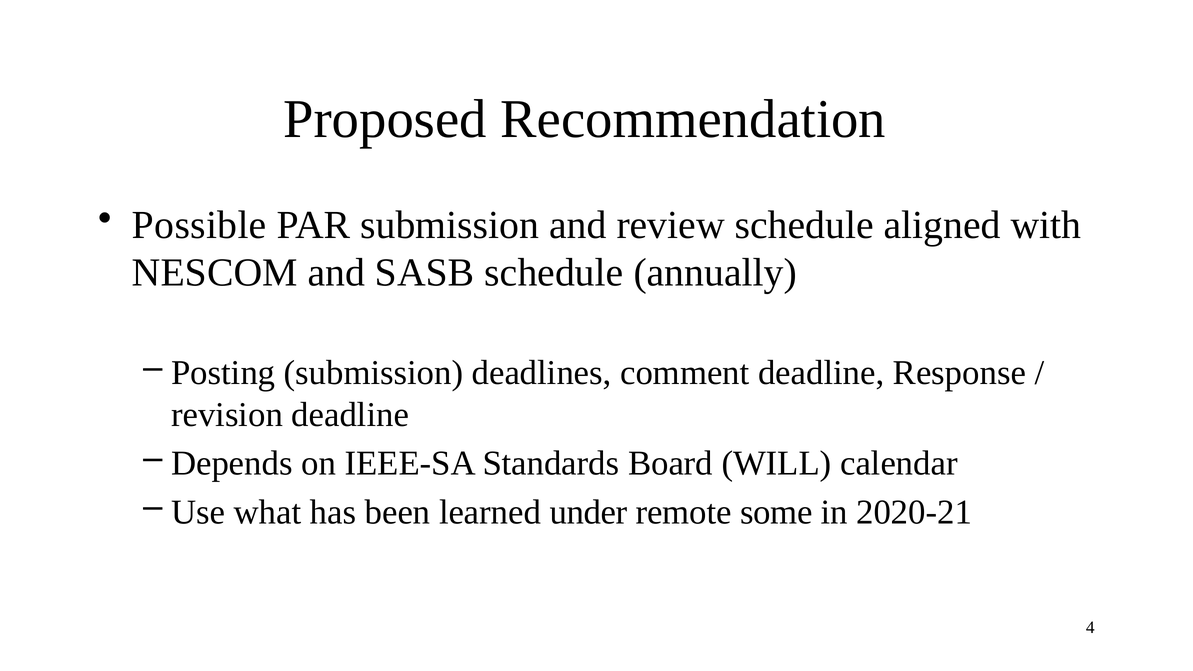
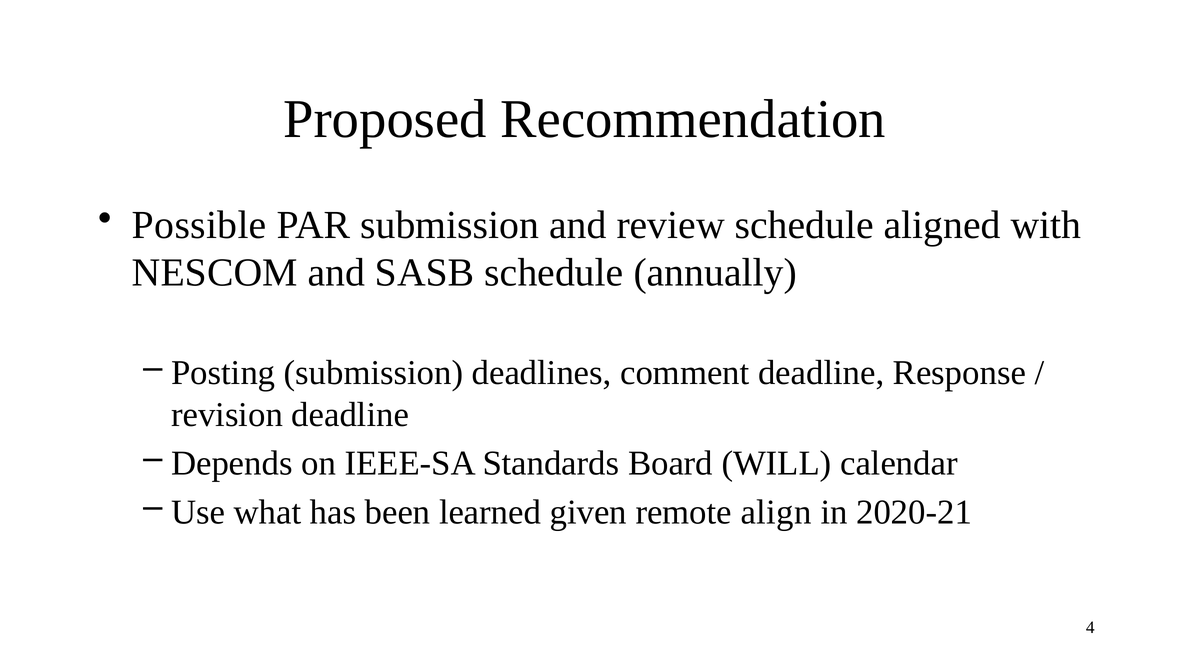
under: under -> given (588, 512)
some: some -> align (776, 512)
